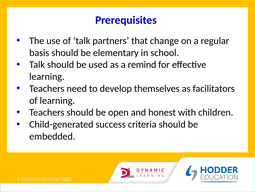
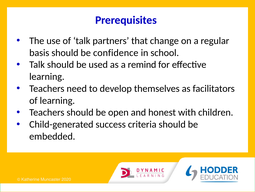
elementary: elementary -> confidence (116, 53)
